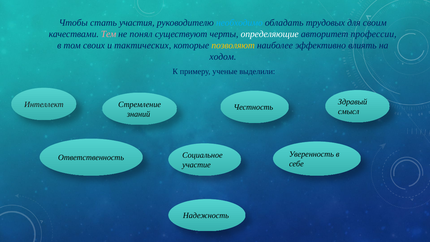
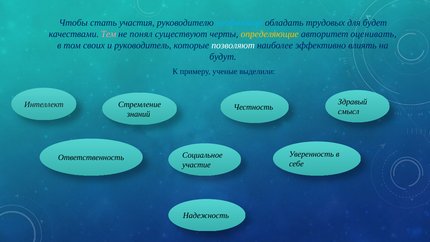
своим: своим -> будет (375, 23)
определяющие colour: white -> yellow (270, 34)
профессии: профессии -> оценивать (374, 34)
тактических: тактических -> руководитель (143, 45)
позволяют colour: yellow -> white (233, 45)
ходом: ходом -> будут (223, 57)
